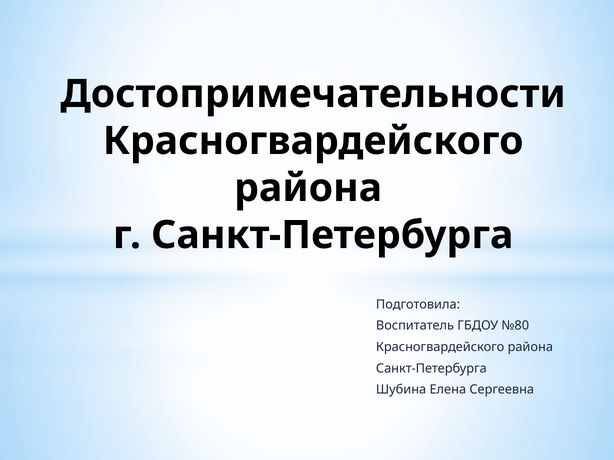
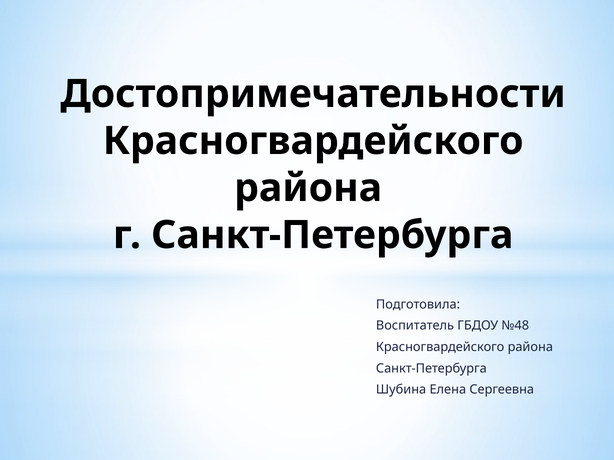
№80: №80 -> №48 (515, 326)
